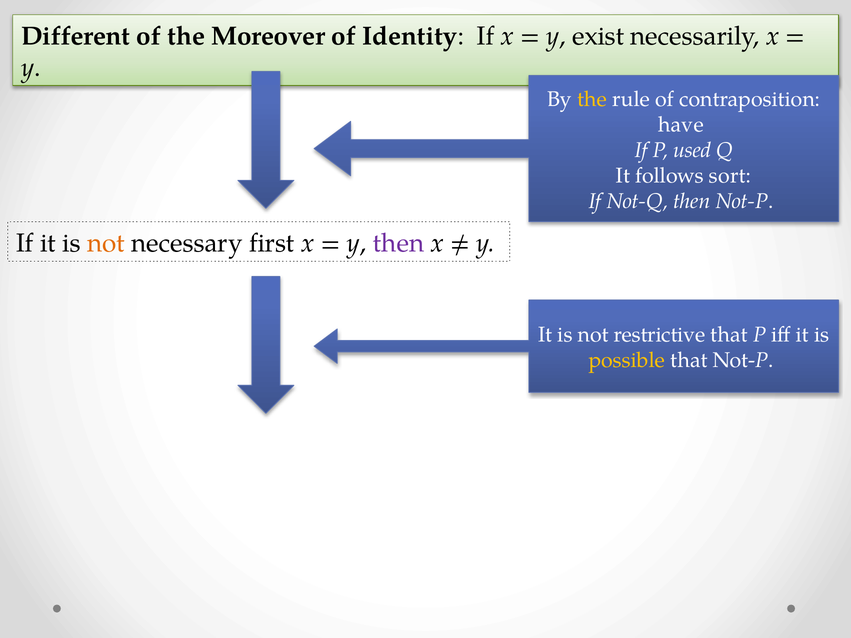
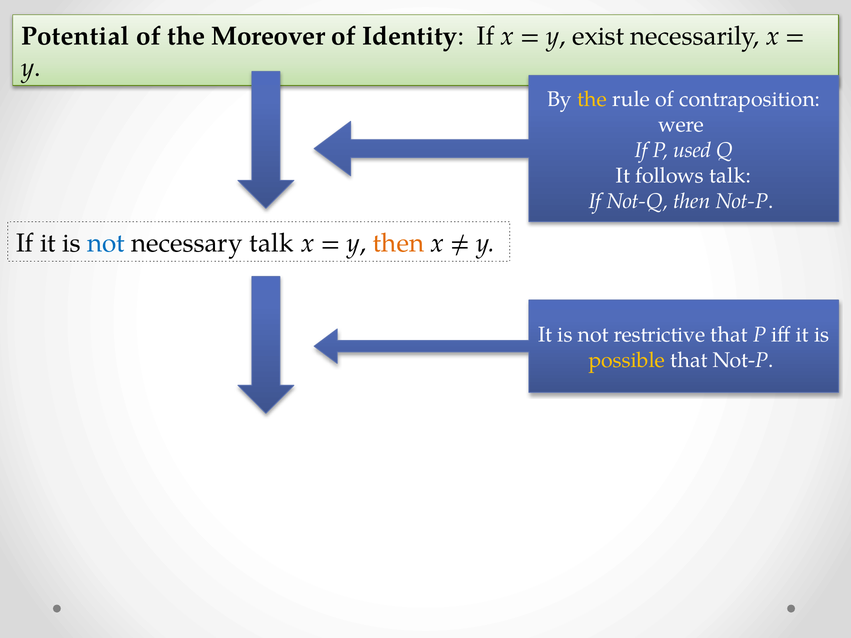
Different: Different -> Potential (75, 36)
have: have -> were (681, 125)
follows sort: sort -> talk (730, 176)
not colour: orange -> blue (106, 243)
necessary first: first -> talk (272, 243)
then colour: purple -> orange (398, 243)
